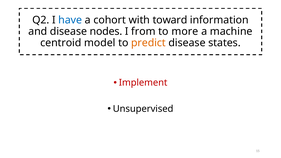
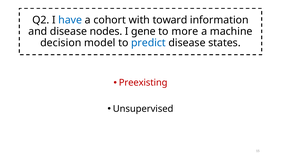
from: from -> gene (143, 32)
centroid: centroid -> decision (61, 43)
predict colour: orange -> blue (148, 43)
Implement: Implement -> Preexisting (143, 83)
